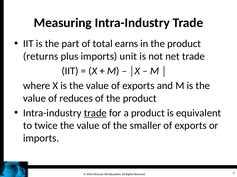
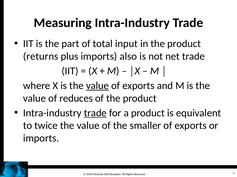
earns: earns -> input (126, 44)
unit: unit -> also (128, 56)
value underline: none -> present (97, 86)
